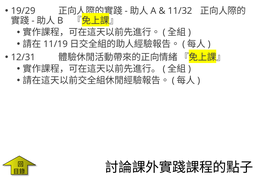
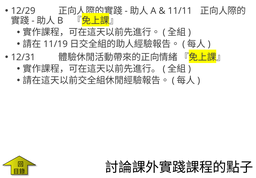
19/29: 19/29 -> 12/29 (23, 11)
11/32: 11/32 -> 11/11 (180, 11)
